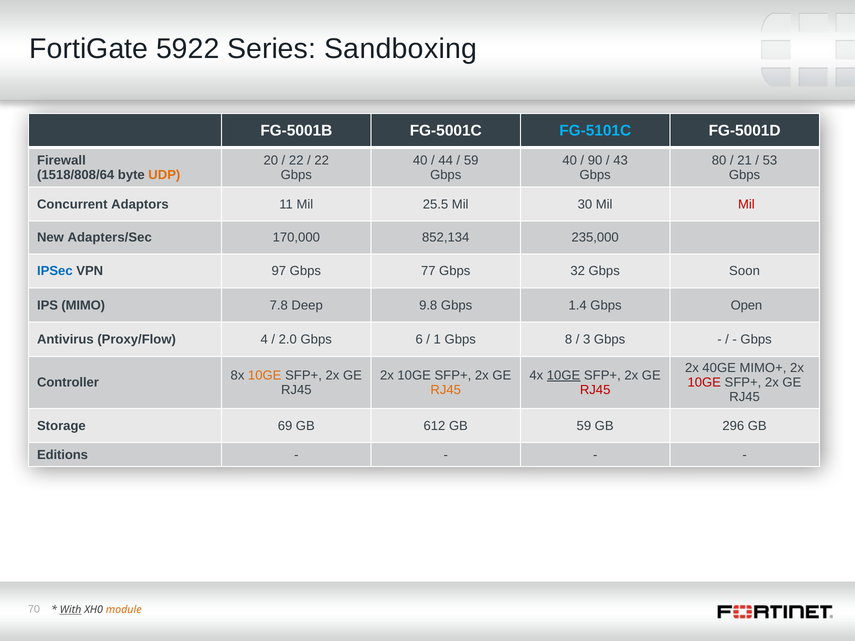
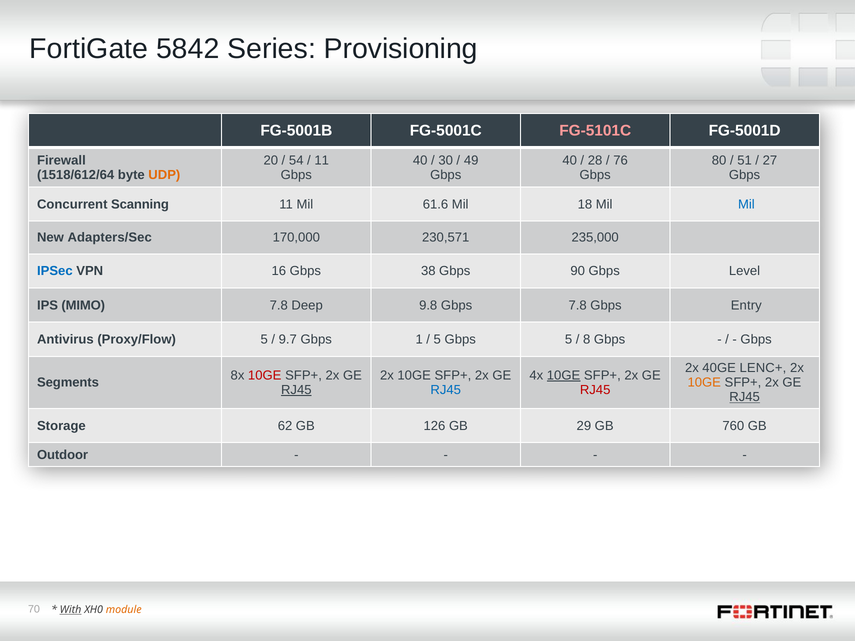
5922: 5922 -> 5842 (188, 49)
Sandboxing: Sandboxing -> Provisioning (401, 49)
FG-5101C colour: light blue -> pink (595, 131)
22: 22 -> 54 (296, 160)
22: 22 -> 11 (322, 160)
44: 44 -> 30 (446, 160)
59: 59 -> 49 (471, 160)
90: 90 -> 28 (595, 160)
43: 43 -> 76 (621, 160)
21: 21 -> 51 (745, 160)
53: 53 -> 27 (770, 160)
1518/808/64: 1518/808/64 -> 1518/612/64 (76, 175)
Adaptors: Adaptors -> Scanning (140, 204)
25.5: 25.5 -> 61.6 (435, 204)
30: 30 -> 18 (585, 204)
Mil colour: red -> blue (746, 204)
852,134: 852,134 -> 230,571 (446, 238)
97: 97 -> 16 (279, 271)
77: 77 -> 38 (428, 271)
32: 32 -> 90 (578, 271)
Soon: Soon -> Level (745, 271)
Gbps 1.4: 1.4 -> 7.8 (578, 305)
Open: Open -> Entry (746, 305)
Proxy/Flow 4: 4 -> 5 (264, 340)
2.0: 2.0 -> 9.7 (288, 340)
6: 6 -> 1 (419, 340)
1: 1 -> 5 (437, 340)
Gbps 8: 8 -> 5 (569, 340)
3: 3 -> 8 (587, 340)
MIMO+: MIMO+ -> LENC+ (763, 368)
10GE colour: orange -> red (265, 375)
Controller: Controller -> Segments (68, 383)
10GE colour: red -> orange (704, 383)
RJ45 underline: none -> present (296, 390)
RJ45 colour: orange -> blue (446, 390)
RJ45 underline: none -> present (745, 397)
69: 69 -> 62 (285, 426)
612: 612 -> 126 (434, 426)
GB 59: 59 -> 29 (584, 426)
296: 296 -> 760 (733, 426)
Editions: Editions -> Outdoor (63, 455)
